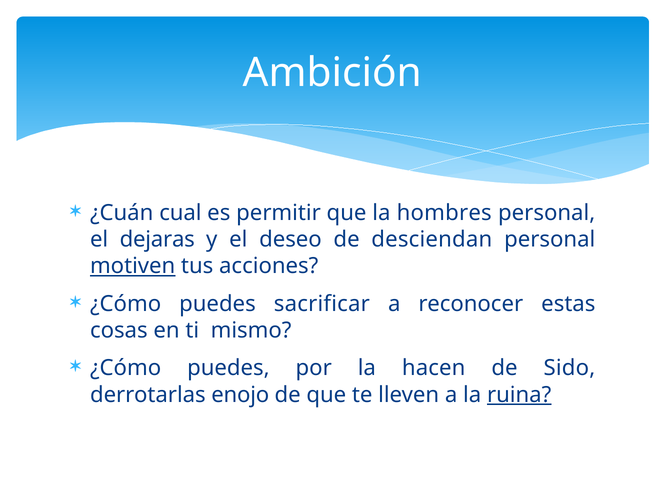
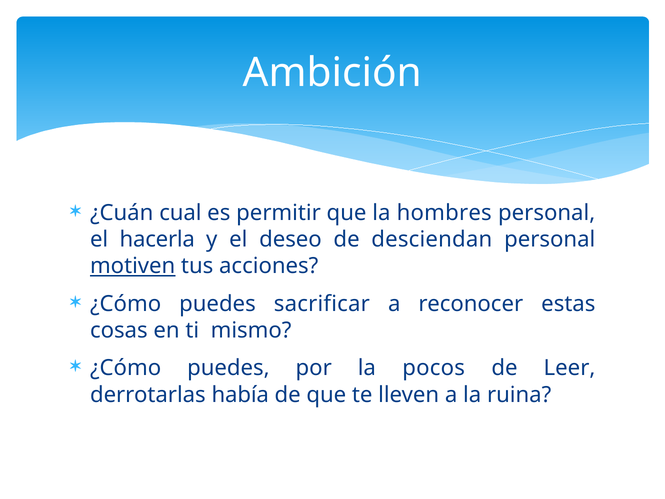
dejaras: dejaras -> hacerla (157, 239)
hacen: hacen -> pocos (434, 368)
Sido: Sido -> Leer (569, 368)
enojo: enojo -> había (240, 395)
ruina underline: present -> none (519, 395)
